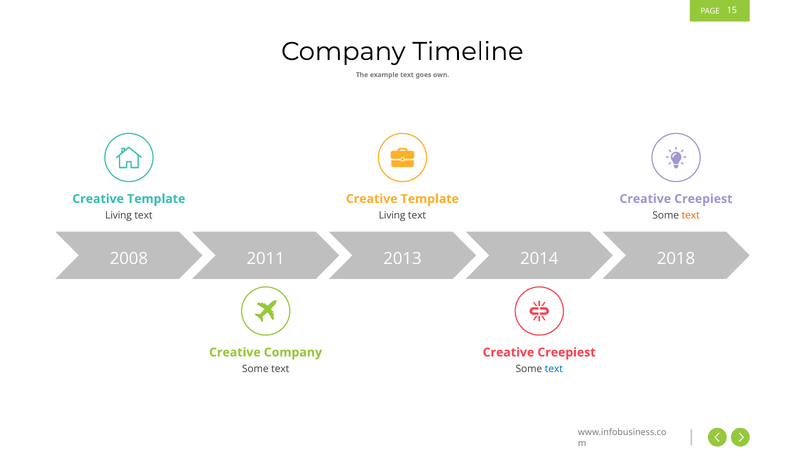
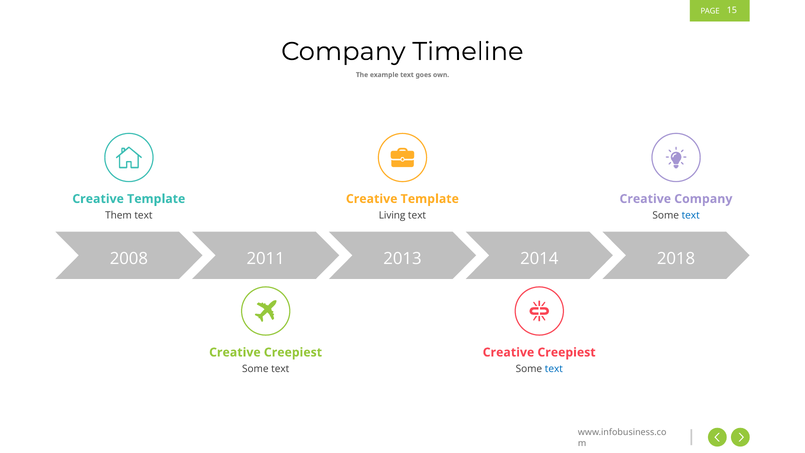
Creepiest: Creepiest -> Company (703, 199)
Living: Living -> Them (118, 215)
text colour: orange -> blue (691, 215)
Company: Company -> Creepiest (293, 352)
